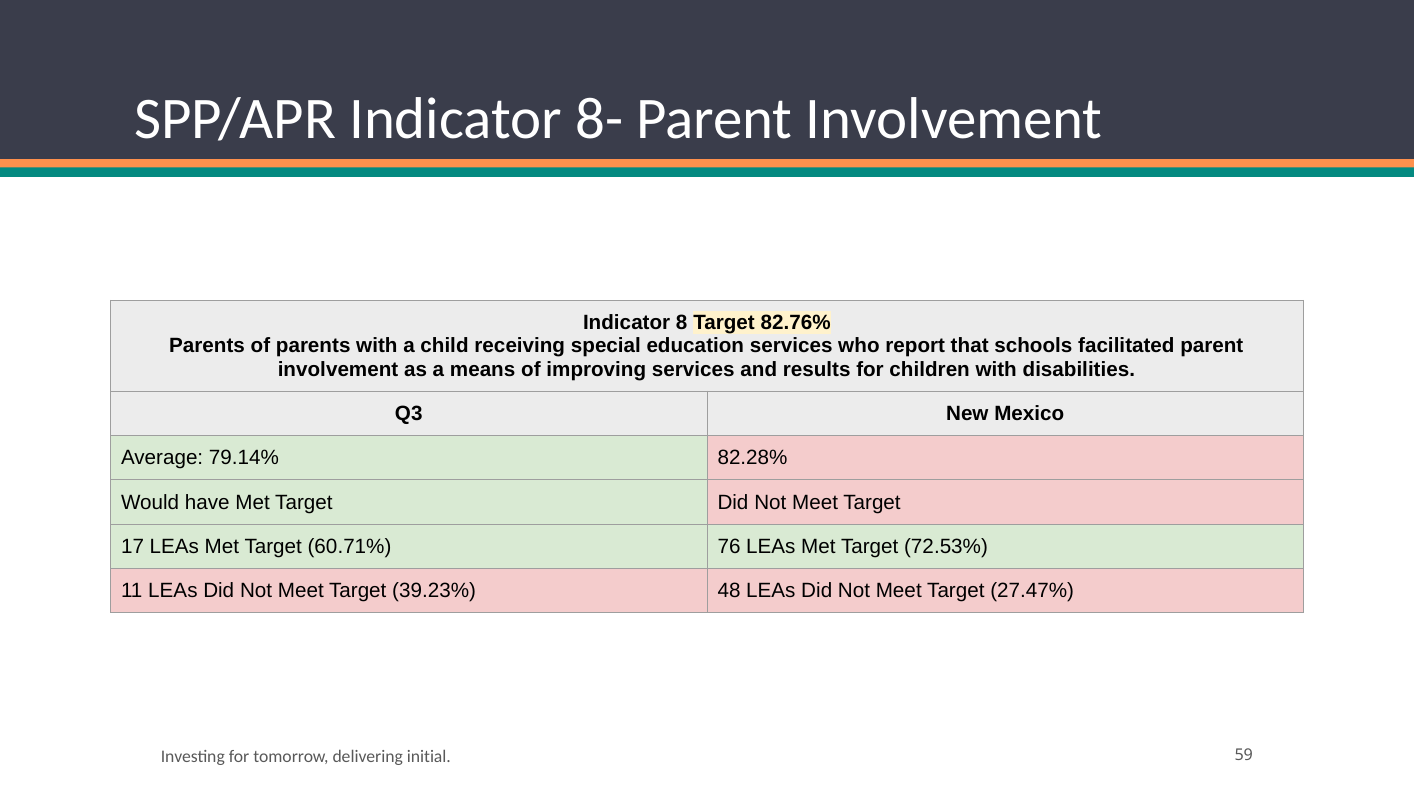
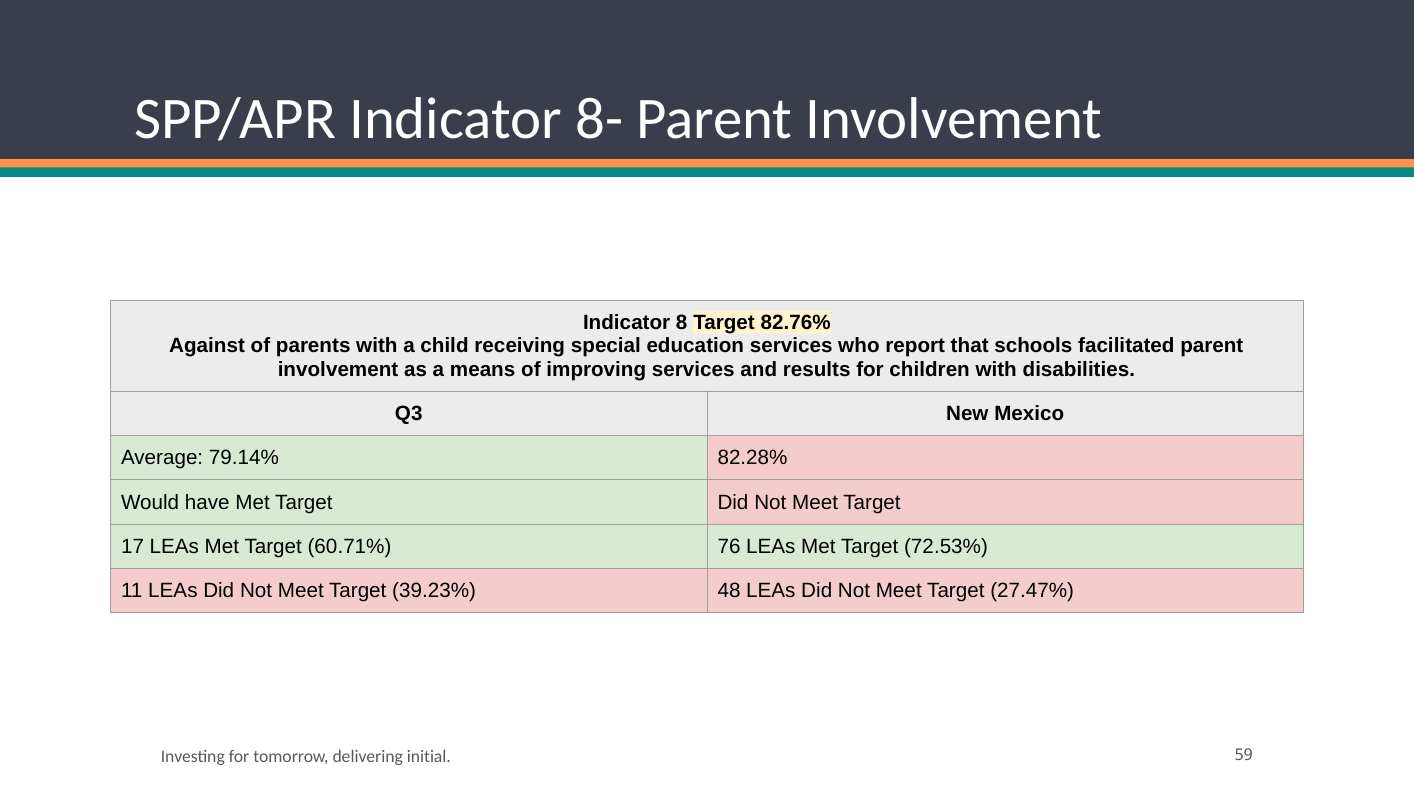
Parents: Parents -> Against (207, 346)
